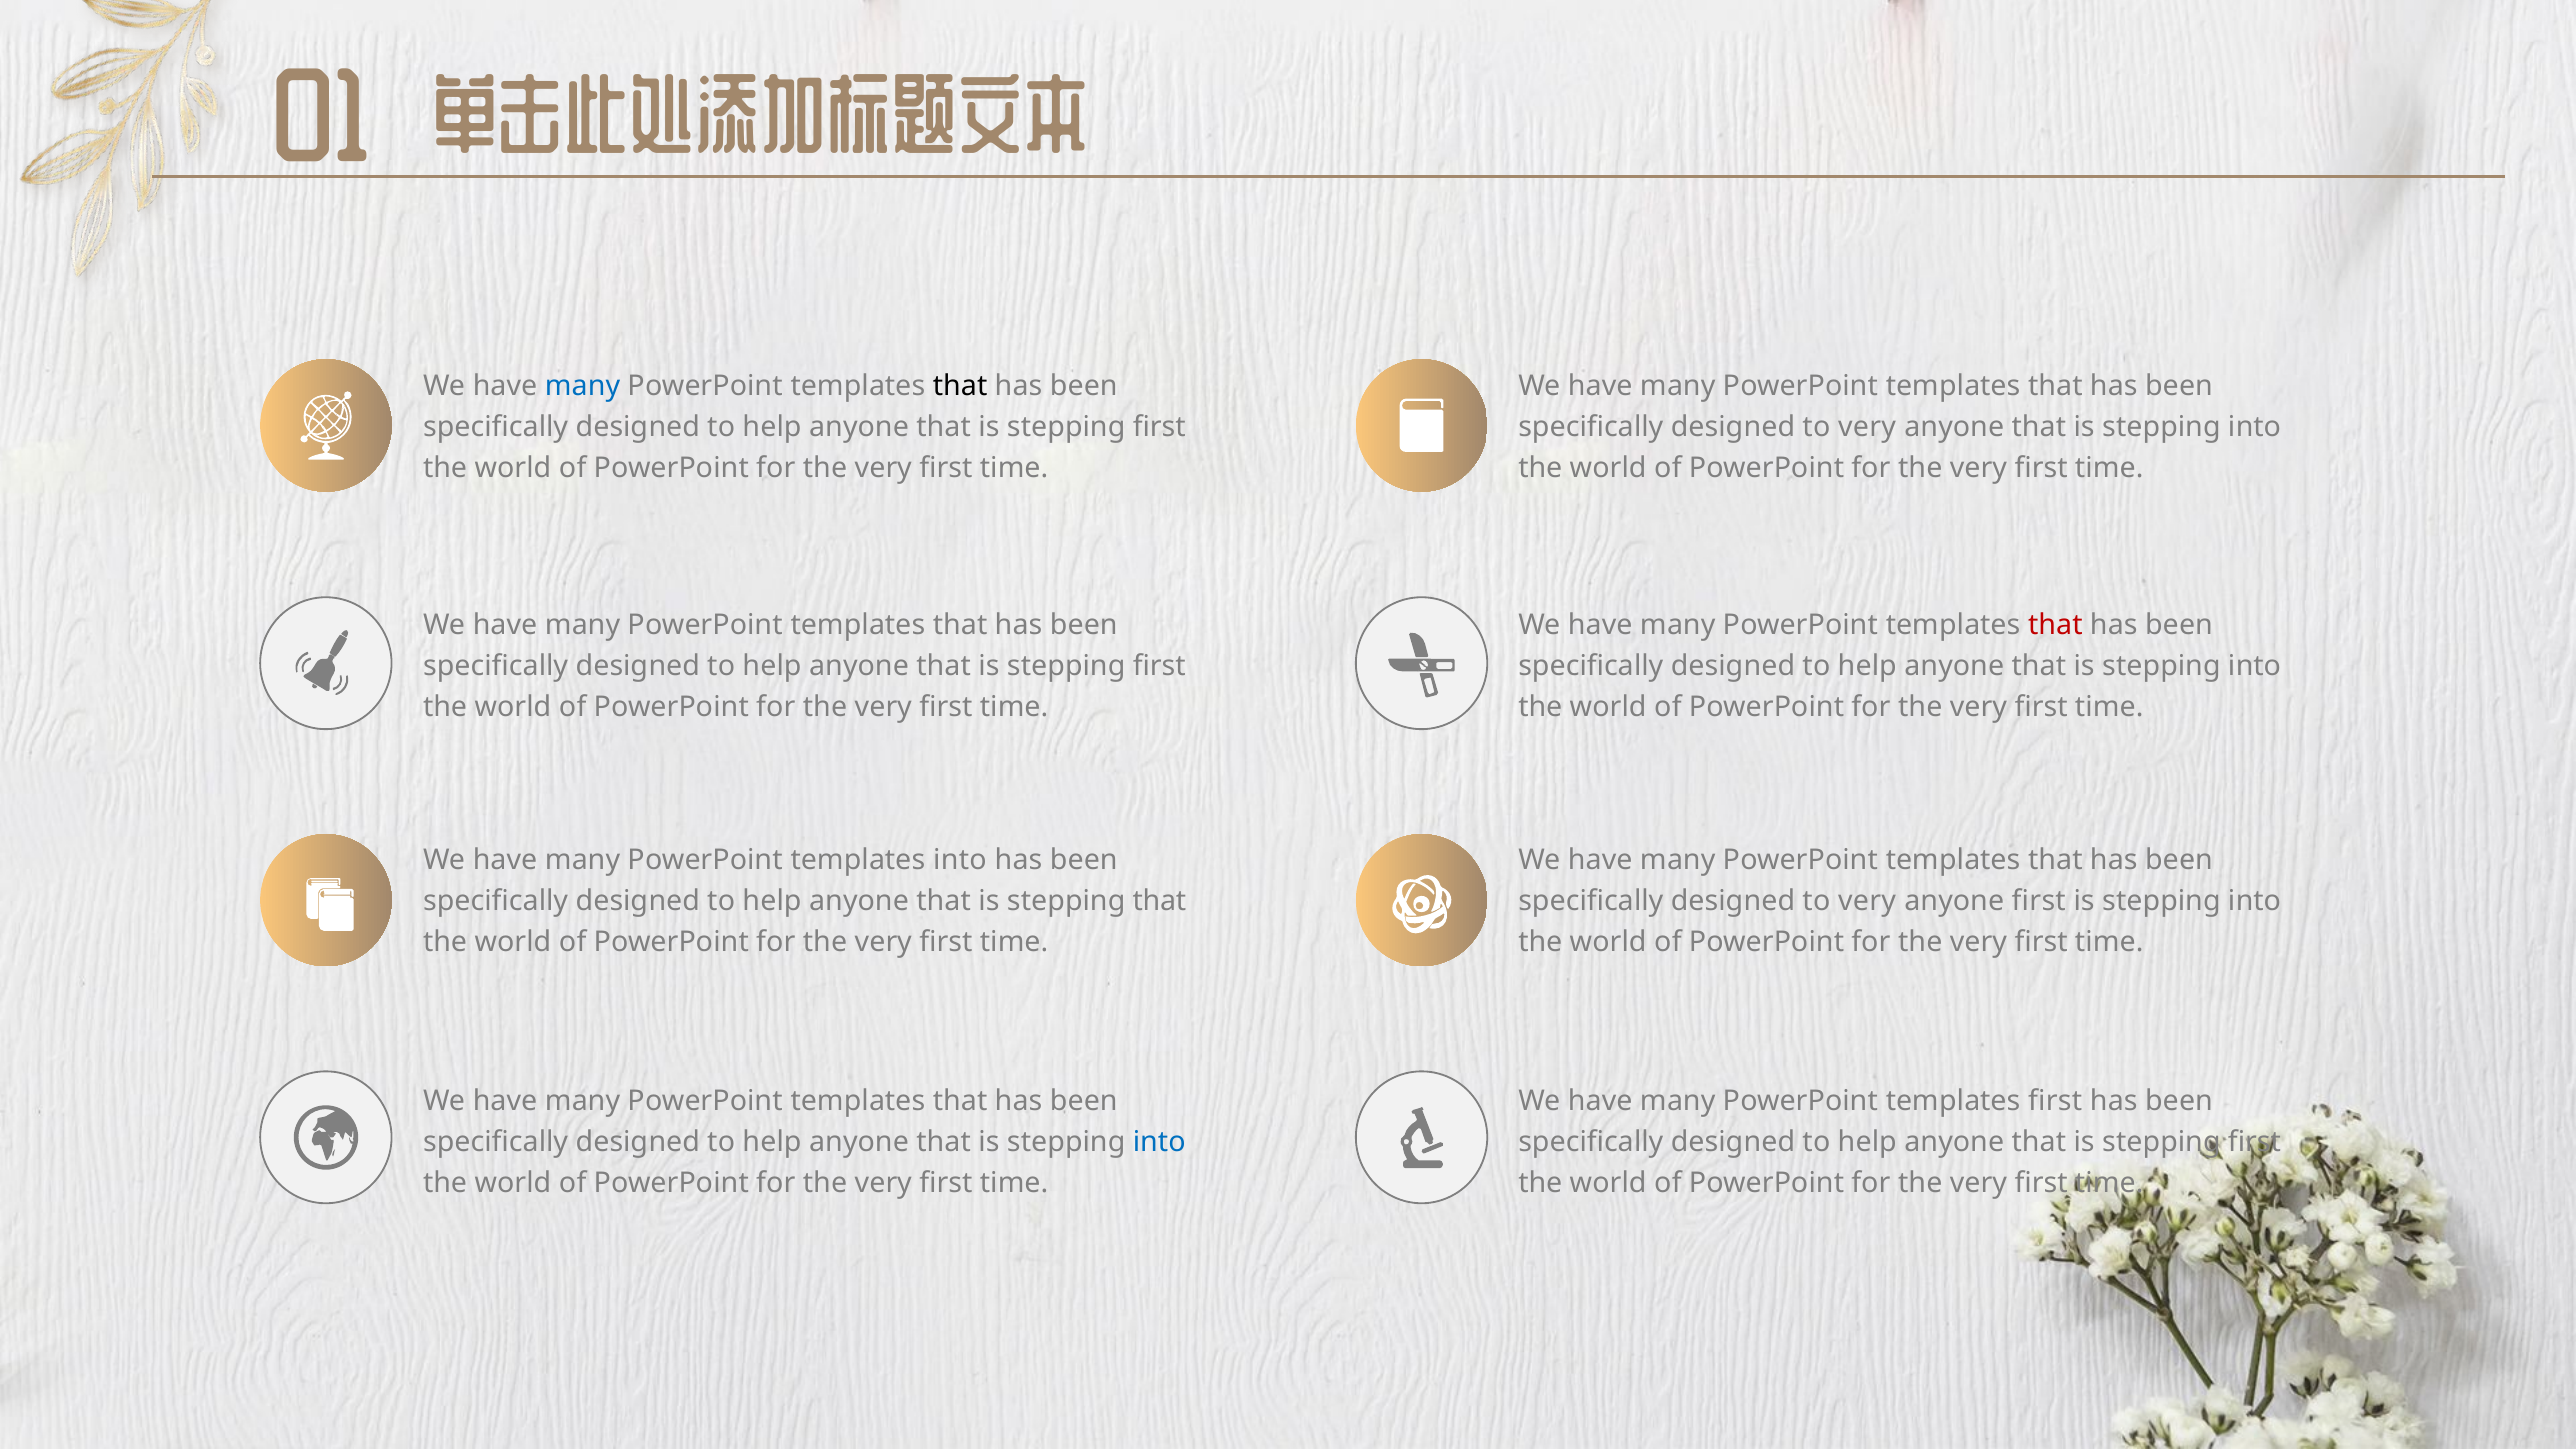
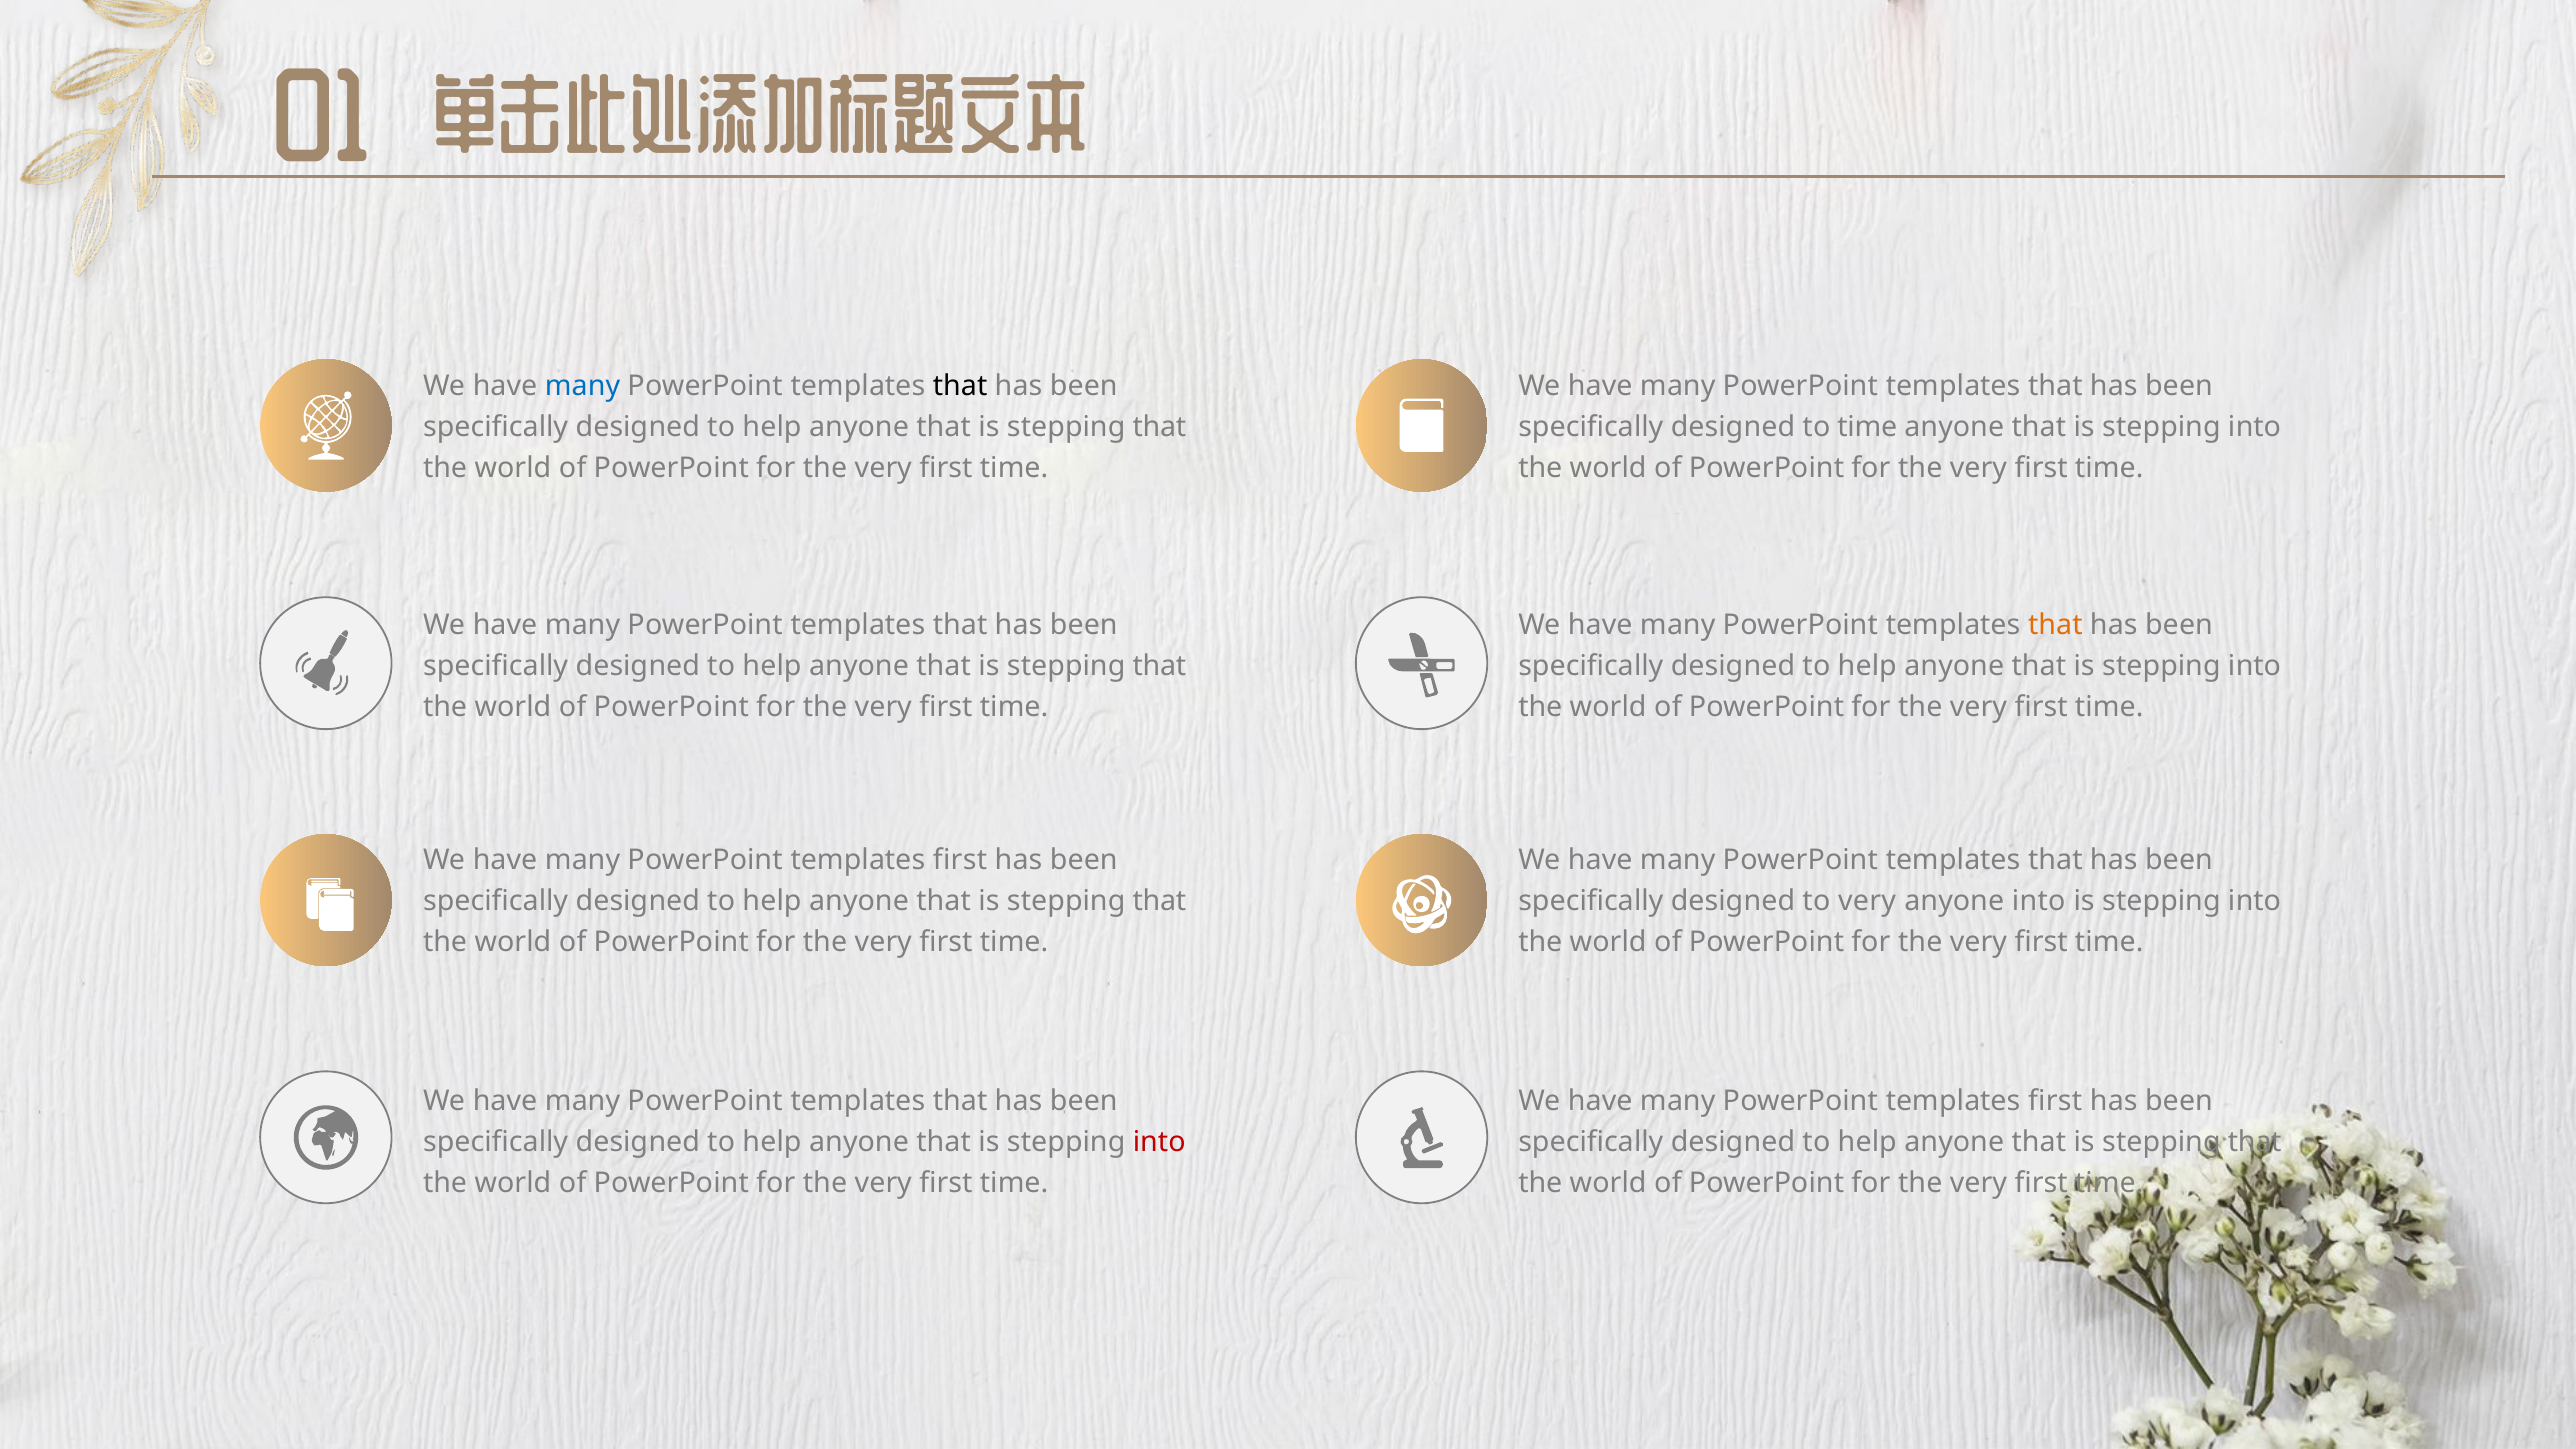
first: first -> that (1159, 427)
very: very -> time (1867, 427)
that colour: red -> orange (2055, 625)
first: first -> that (1159, 667)
into: into -> first (960, 860)
anyone first: first -> into (2039, 901)
into colour: blue -> red (1159, 1142)
first: first -> that (2255, 1142)
